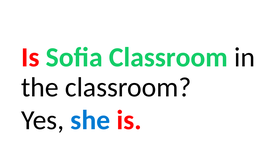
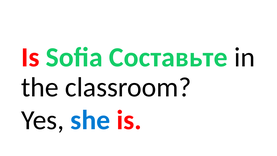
Sofia Classroom: Classroom -> Cоставьте (168, 57)
